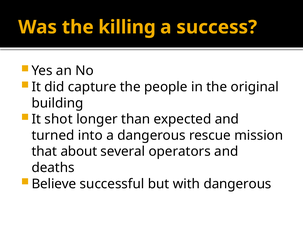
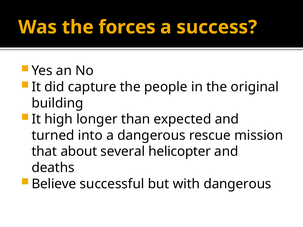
killing: killing -> forces (127, 27)
shot: shot -> high (59, 119)
operators: operators -> helicopter (180, 152)
